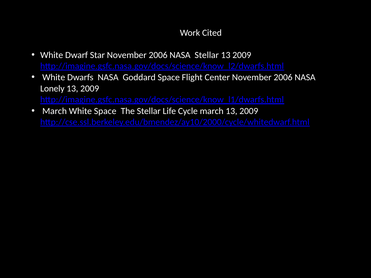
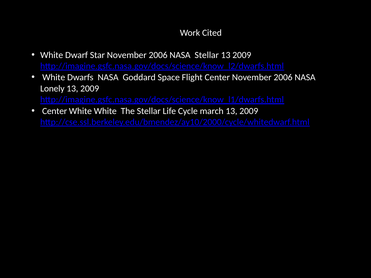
March: March -> Center (55, 111)
White Space: Space -> White (105, 111)
